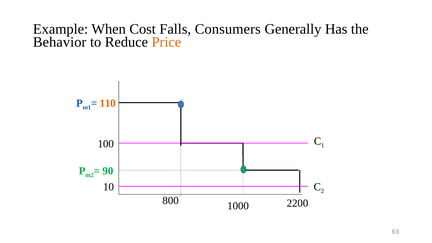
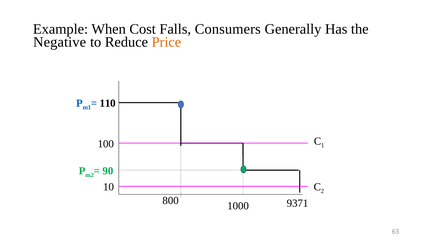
Behavior: Behavior -> Negative (60, 42)
110 colour: orange -> black (108, 103)
2200: 2200 -> 9371 (297, 203)
